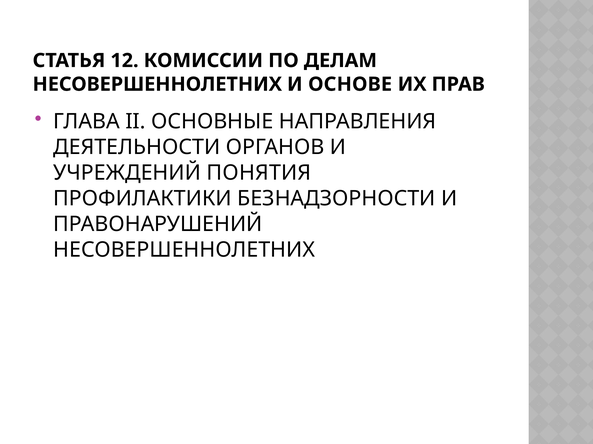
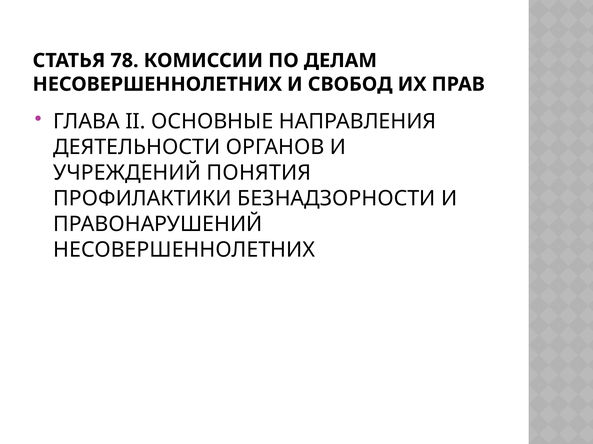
12: 12 -> 78 (125, 61)
ОСНОВЕ: ОСНОВЕ -> СВОБОД (350, 84)
